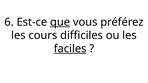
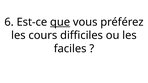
faciles underline: present -> none (70, 49)
